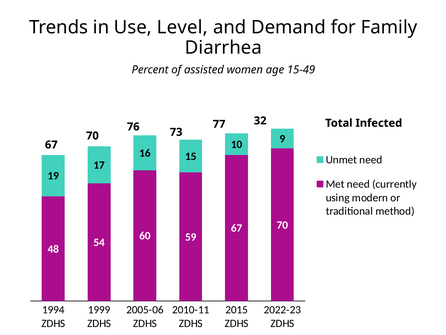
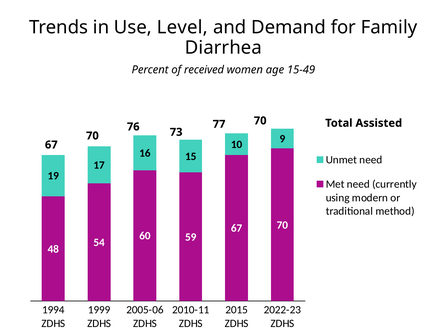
assisted: assisted -> received (204, 70)
77 32: 32 -> 70 (260, 121)
Infected: Infected -> Assisted (379, 123)
